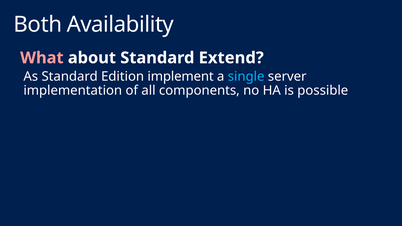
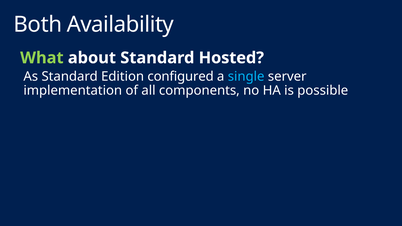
What colour: pink -> light green (42, 58)
Extend: Extend -> Hosted (231, 58)
implement: implement -> configured (181, 76)
